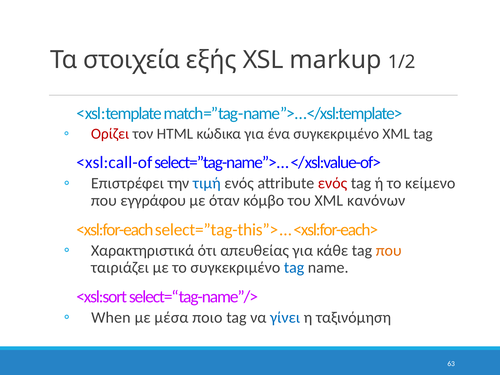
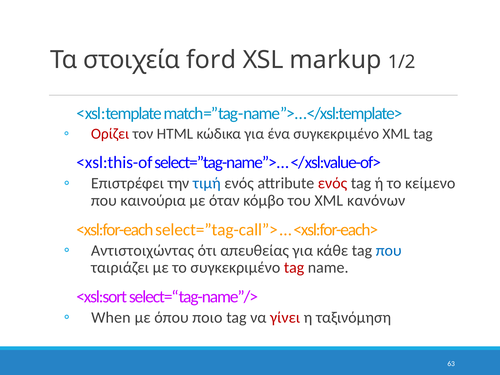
εξής: εξής -> ford (211, 60)
<xsl:call-of: <xsl:call-of -> <xsl:this-of (114, 163)
εγγράφου: εγγράφου -> καινούρια (153, 201)
select=”tag-this”>: select=”tag-this”> -> select=”tag-call”> (217, 230)
Χαρακτηριστικά: Χαρακτηριστικά -> Αντιστοιχώντας (142, 250)
που colour: orange -> blue (389, 250)
tag colour: blue -> red (294, 268)
μέσα: μέσα -> όπου (171, 318)
γίνει colour: blue -> red (285, 318)
